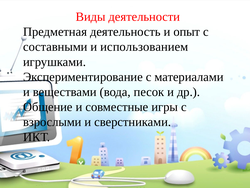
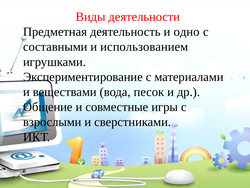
опыт: опыт -> одно (187, 32)
